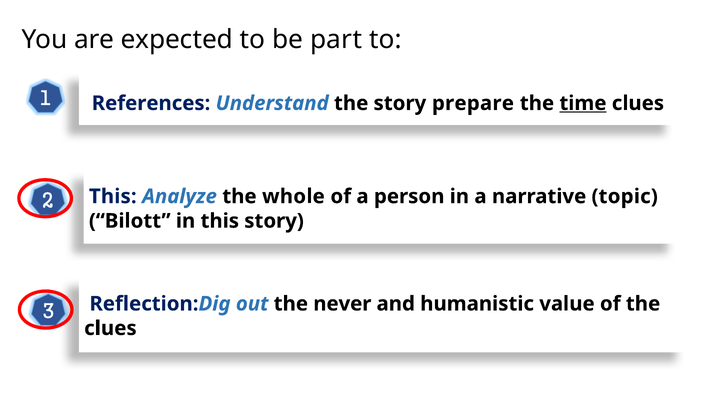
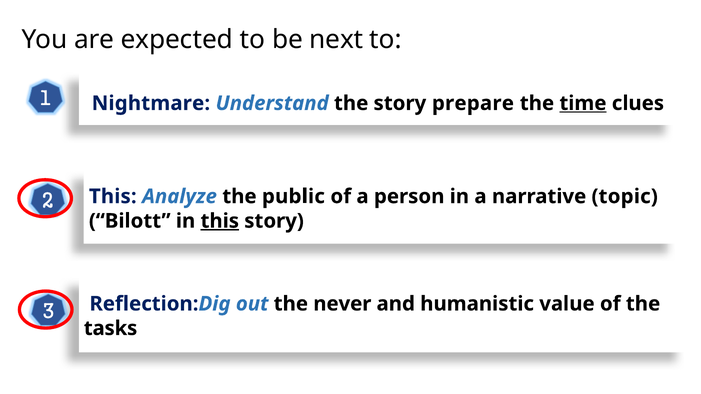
part: part -> next (336, 40)
References: References -> Nightmare (151, 103)
whole: whole -> public (293, 197)
this underline: none -> present (220, 221)
clues: clues -> tasks (111, 329)
